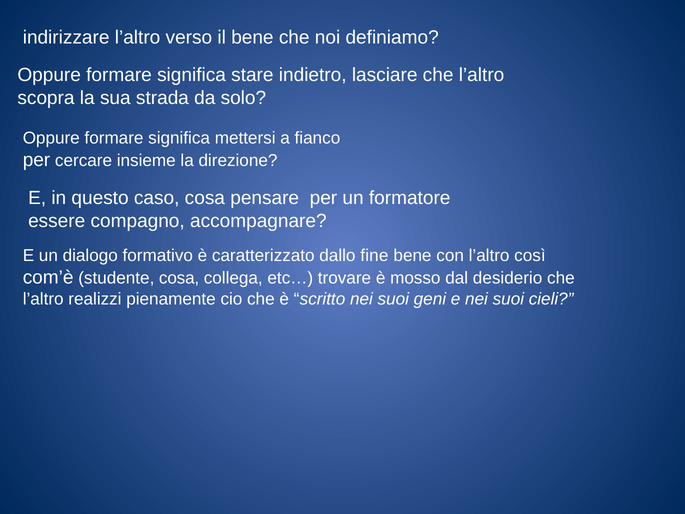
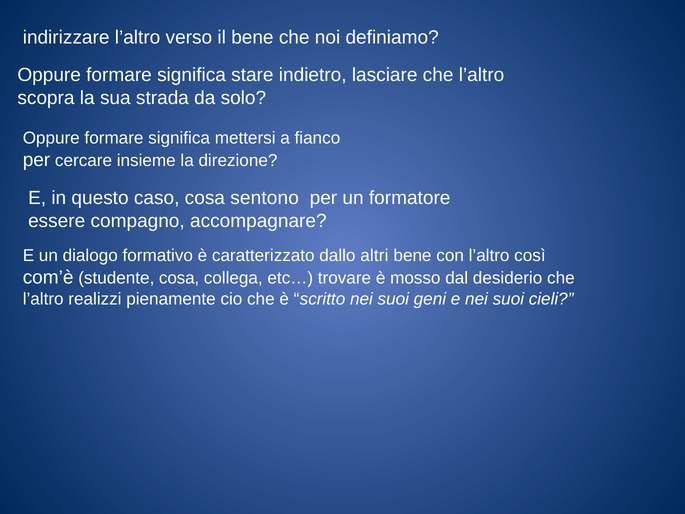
pensare: pensare -> sentono (265, 198)
fine: fine -> altri (374, 256)
